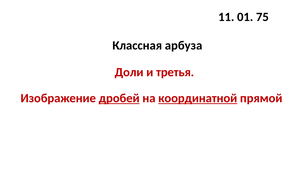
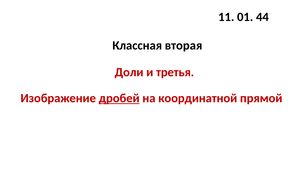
75: 75 -> 44 (262, 17)
арбуза: арбуза -> вторая (184, 45)
координатной underline: present -> none (198, 98)
